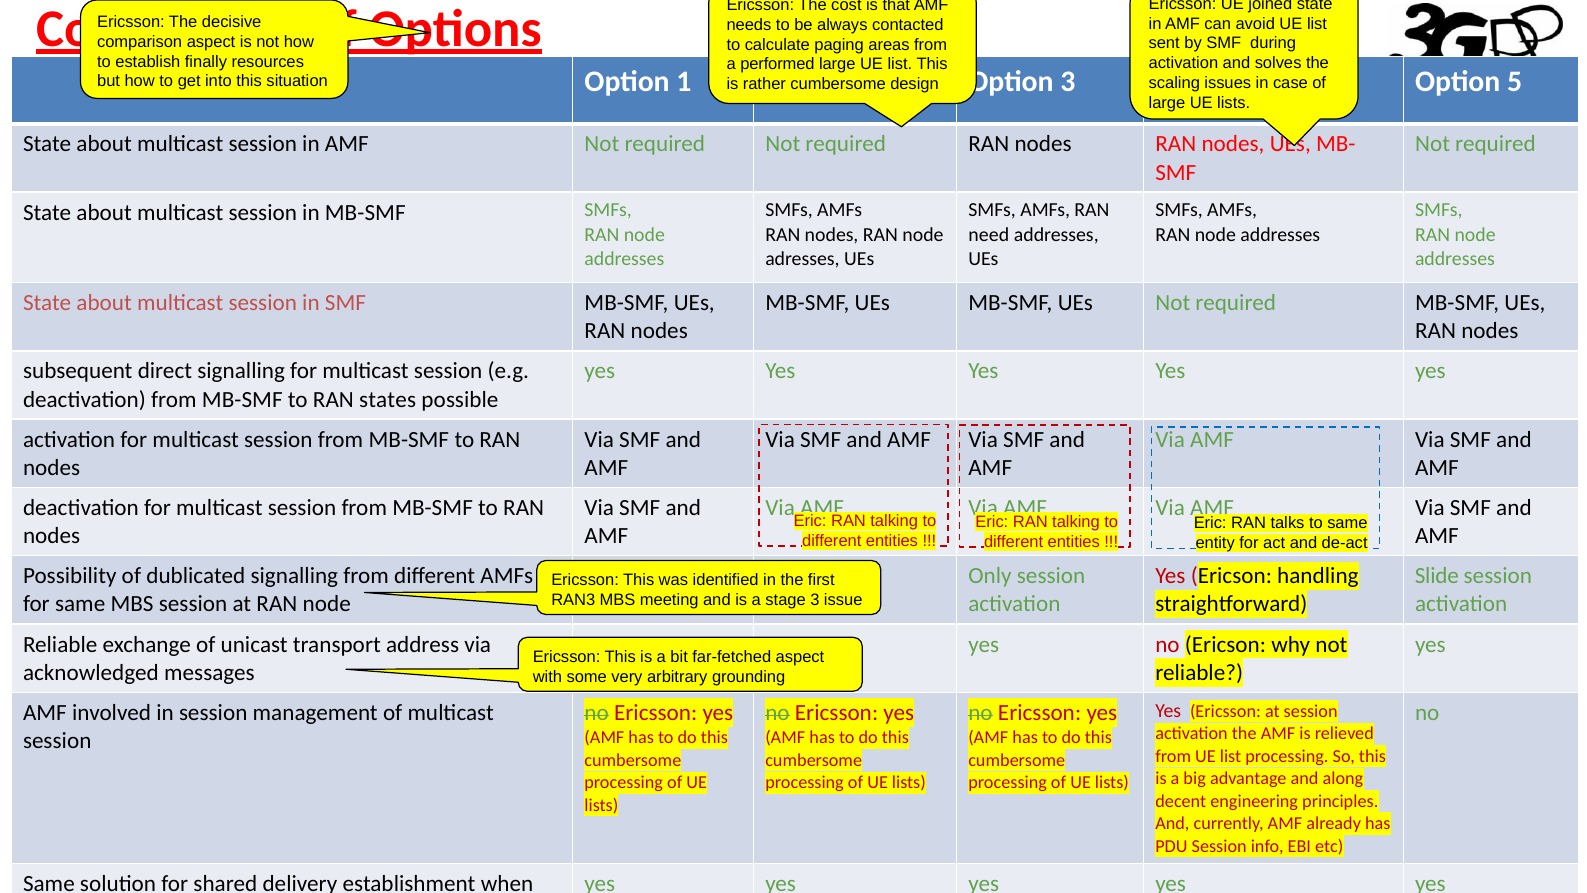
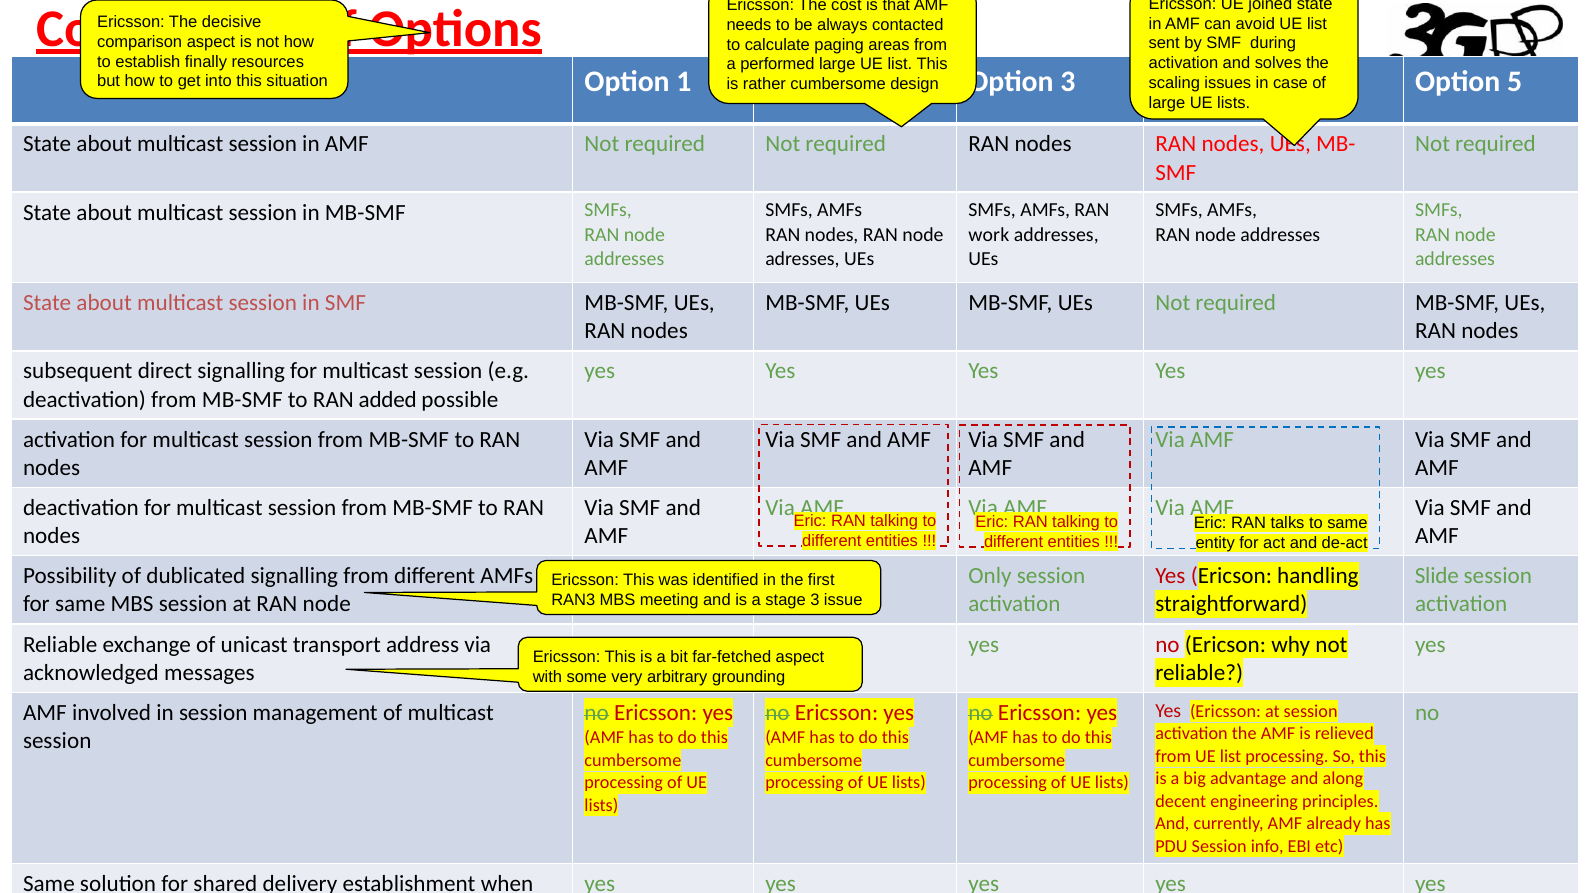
need: need -> work (989, 235)
states: states -> added (388, 399)
